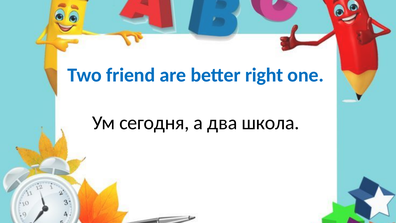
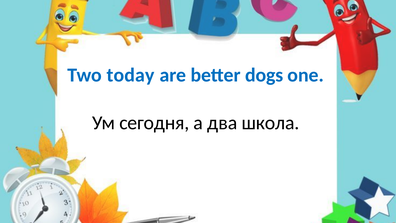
friend: friend -> today (131, 75)
right: right -> dogs (264, 75)
